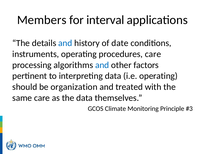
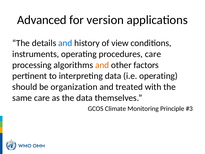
Members: Members -> Advanced (42, 20)
interval: interval -> version (105, 20)
date: date -> view (120, 43)
and colour: blue -> orange (102, 65)
